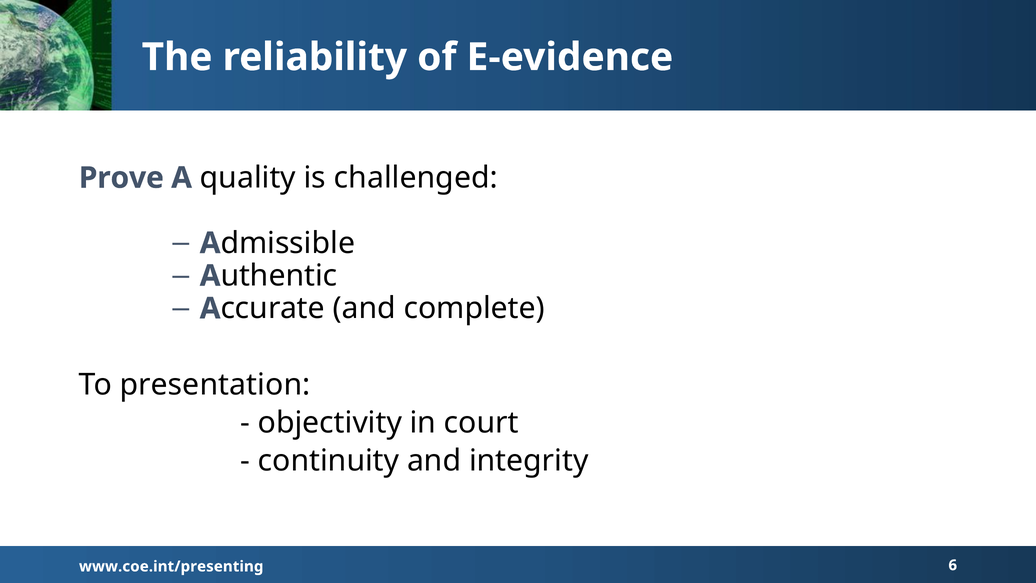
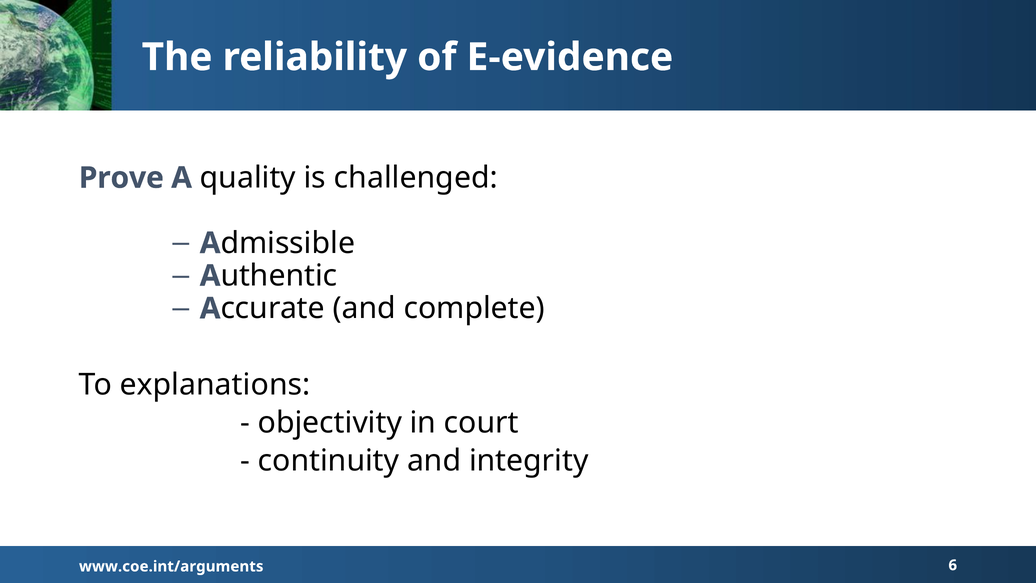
presentation: presentation -> explanations (215, 384)
www.coe.int/presenting: www.coe.int/presenting -> www.coe.int/arguments (171, 566)
